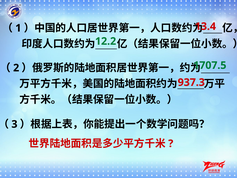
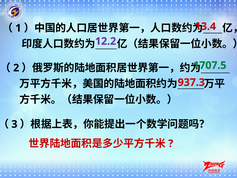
12.2 colour: green -> purple (106, 41)
